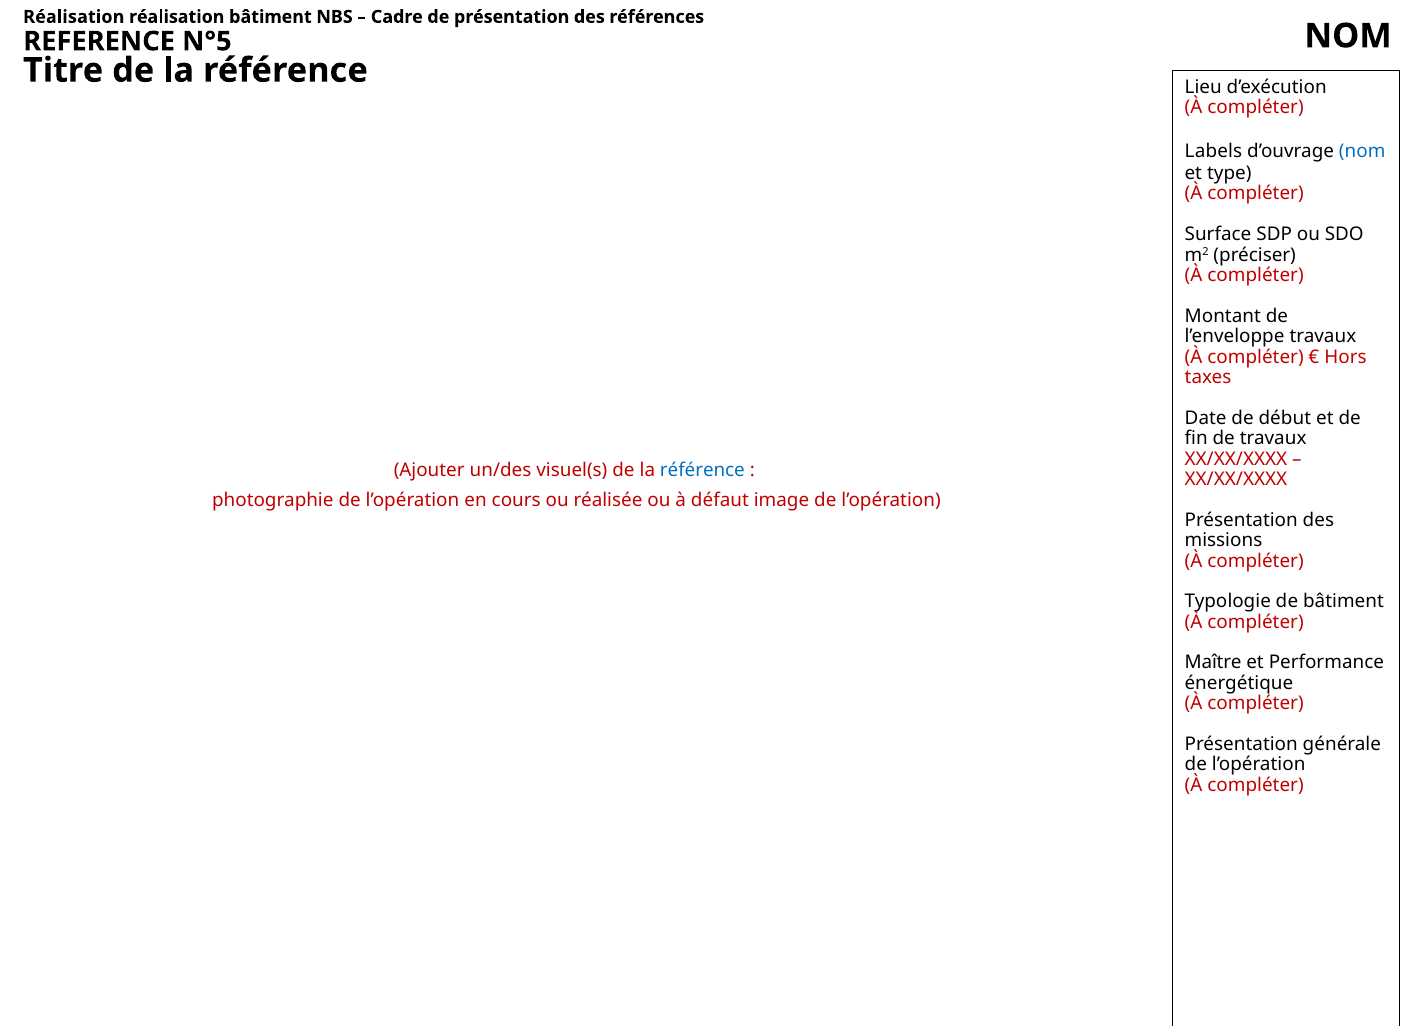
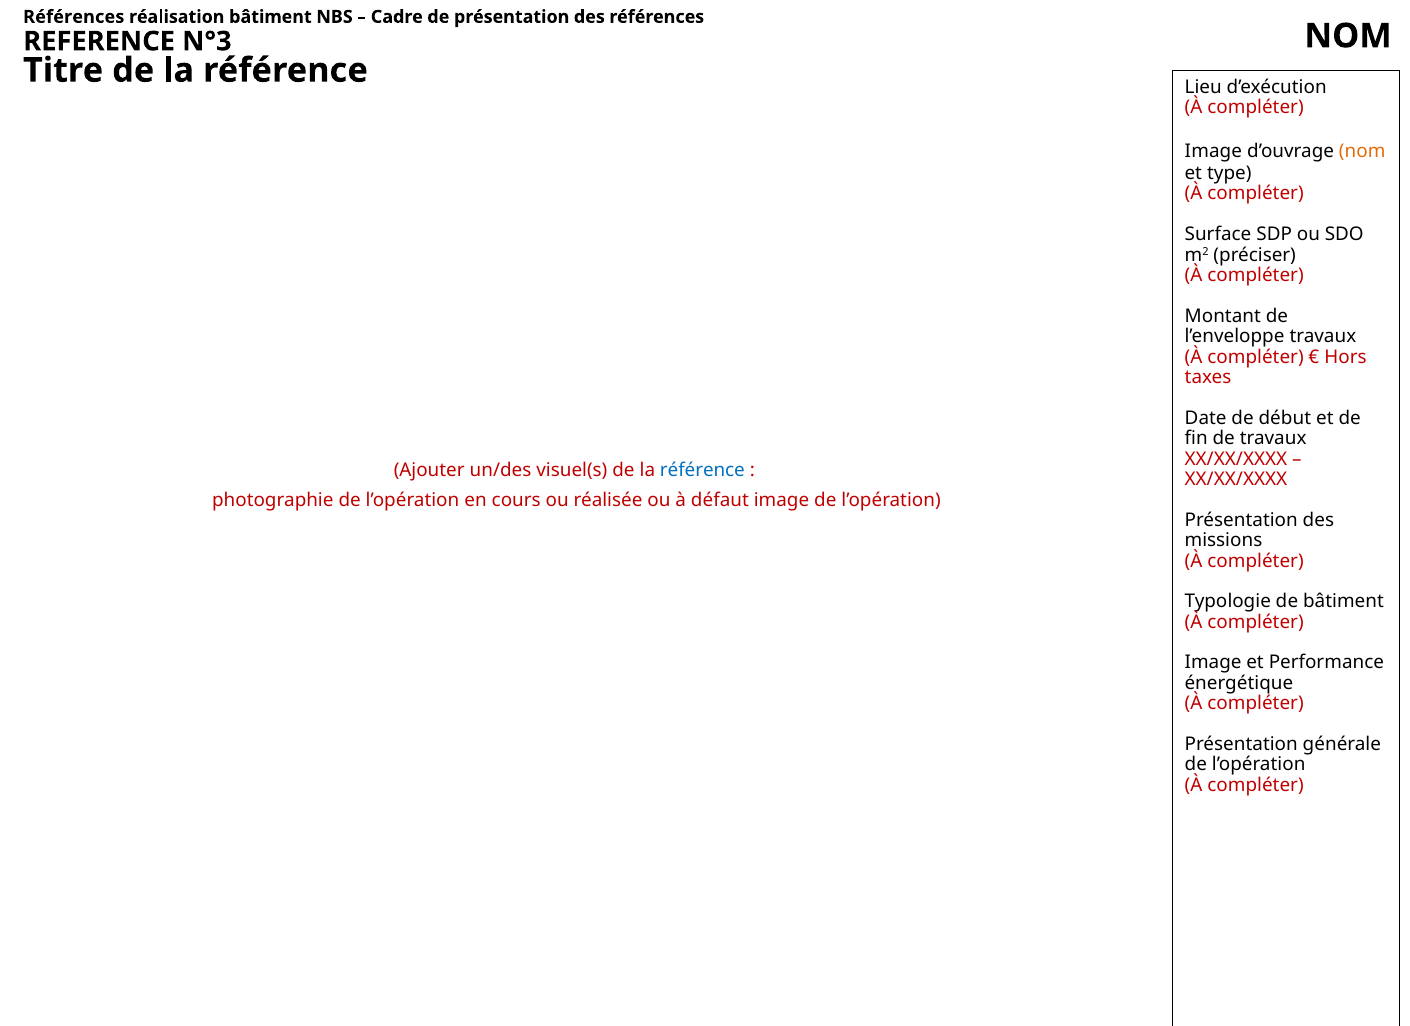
Réalisation: Réalisation -> Références (74, 17)
N°5: N°5 -> N°3 (207, 41)
Labels: Labels -> Image (1213, 151)
nom colour: blue -> orange (1362, 151)
Maître: Maître -> Image (1213, 663)
